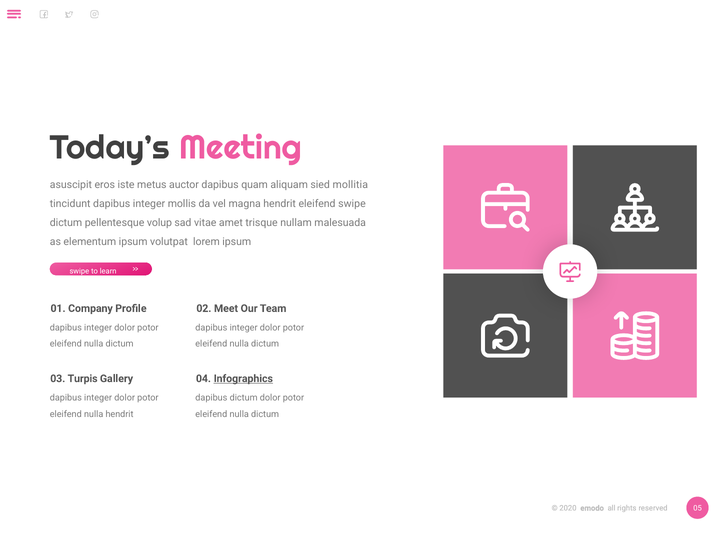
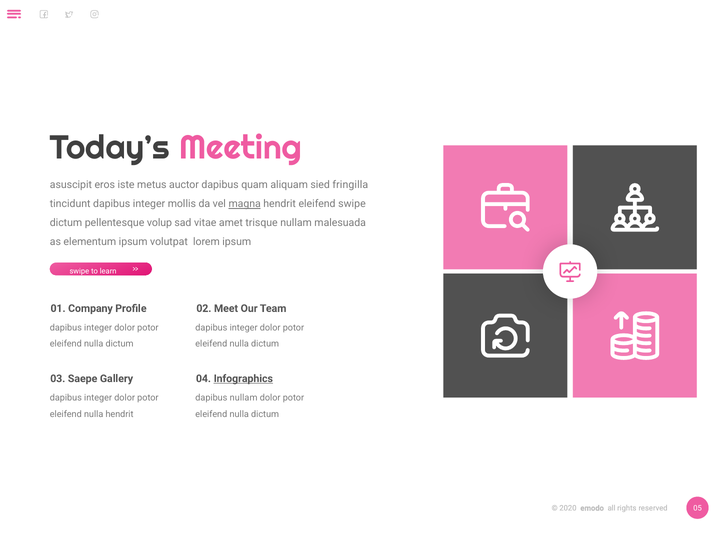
mollitia: mollitia -> fringilla (350, 185)
magna underline: none -> present (245, 204)
Turpis: Turpis -> Saepe (83, 379)
dapibus dictum: dictum -> nullam (244, 398)
